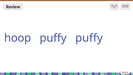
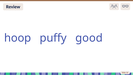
puffy puffy: puffy -> good (89, 38)
